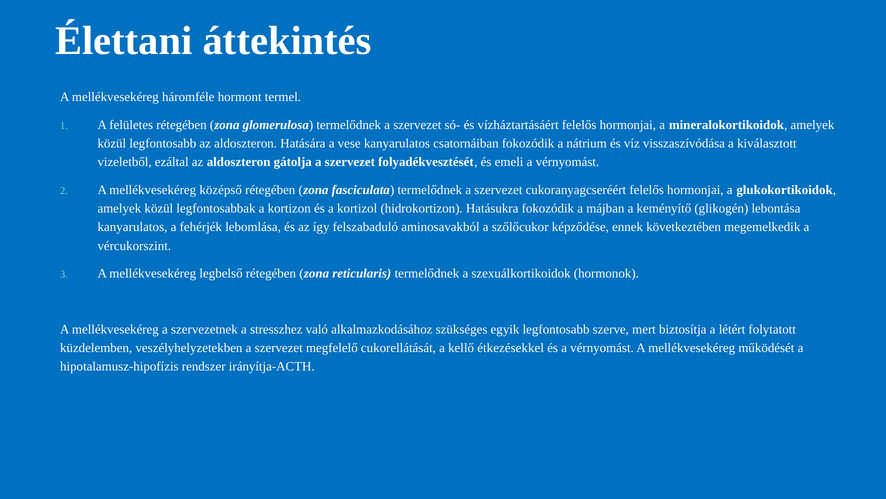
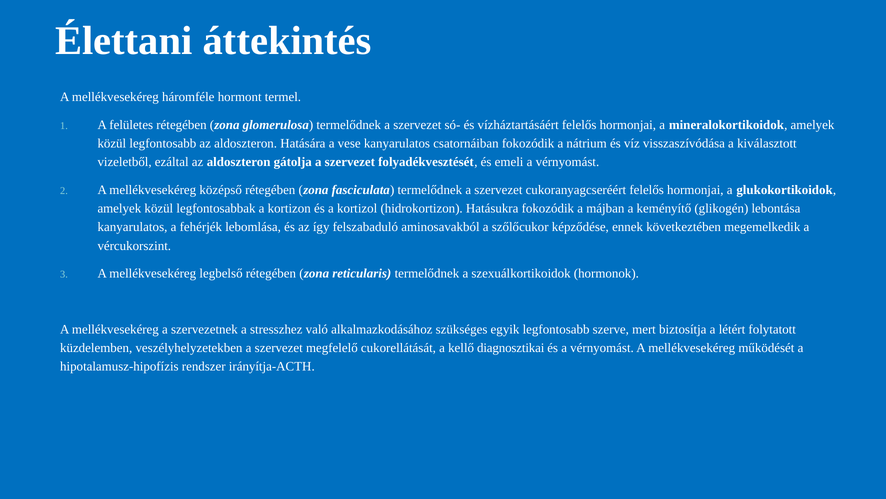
étkezésekkel: étkezésekkel -> diagnosztikai (511, 348)
